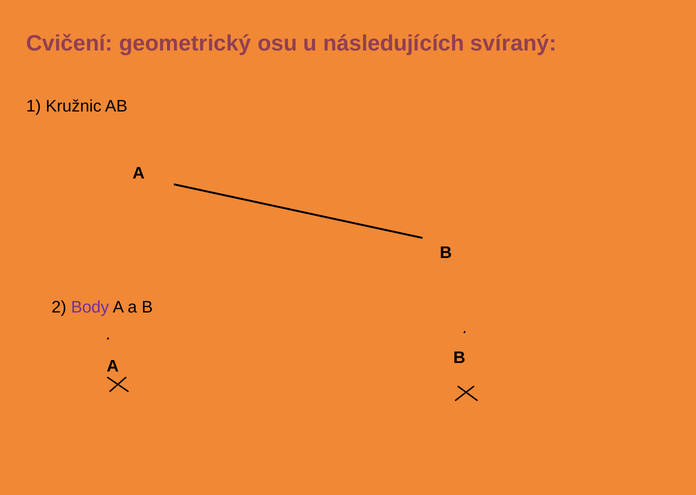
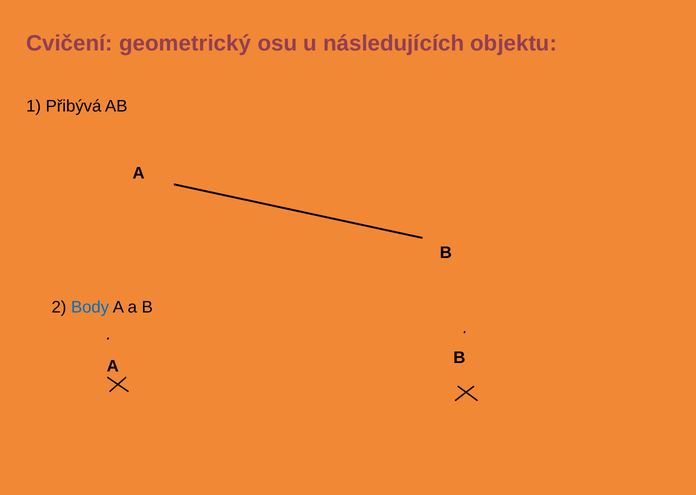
svíraný: svíraný -> objektu (514, 43)
Kružnic: Kružnic -> Přibývá (74, 106)
Body colour: purple -> blue (90, 307)
